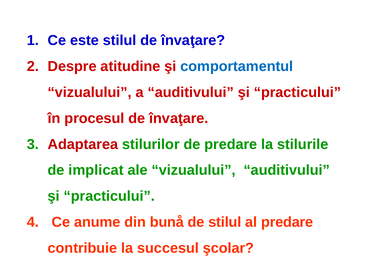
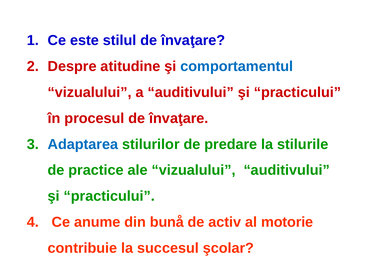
Adaptarea colour: red -> blue (83, 144)
implicat: implicat -> practice (96, 170)
de stilul: stilul -> activ (225, 222)
al predare: predare -> motorie (287, 222)
